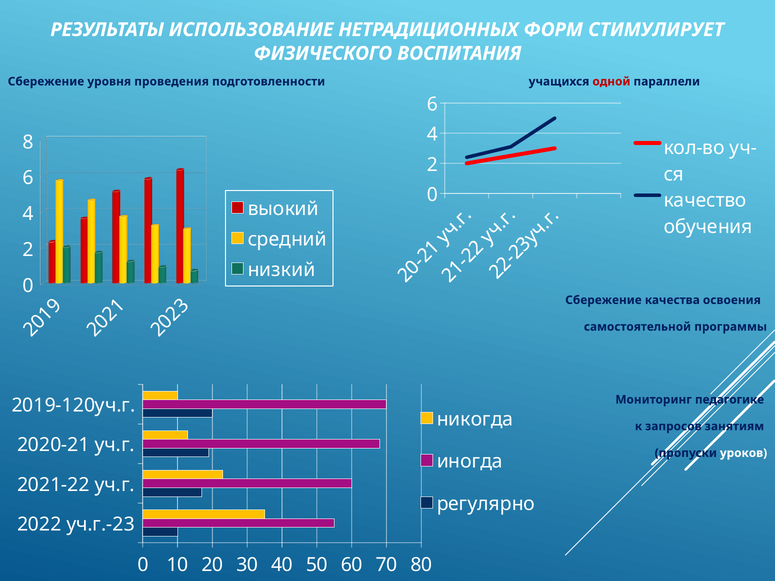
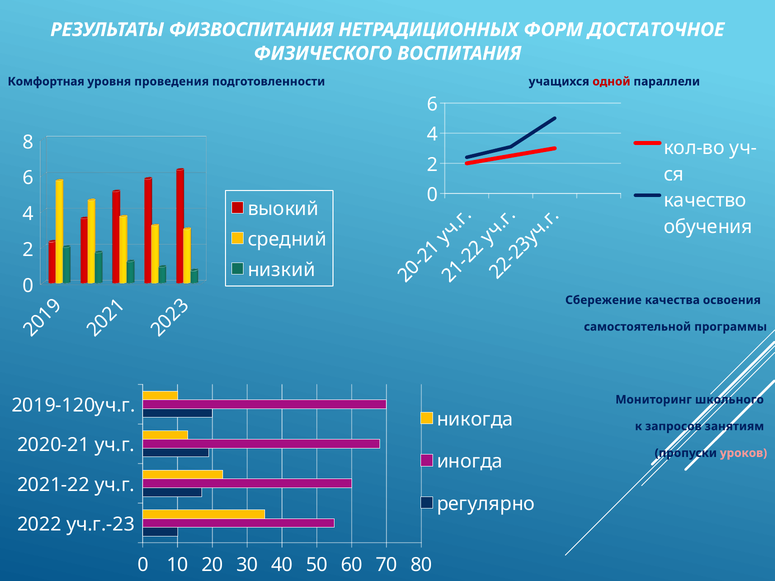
ИСПОЛЬЗОВАНИЕ: ИСПОЛЬЗОВАНИЕ -> ФИЗВОСПИТАНИЯ (251, 30)
СТИМУЛИРУЕТ: СТИМУЛИРУЕТ -> ДОСТАТОЧНОЕ (656, 30)
Сбережение: Сбережение -> Комфортная (46, 82)
педагогике: педагогике -> школьного (729, 400)
уроков colour: white -> pink (744, 453)
